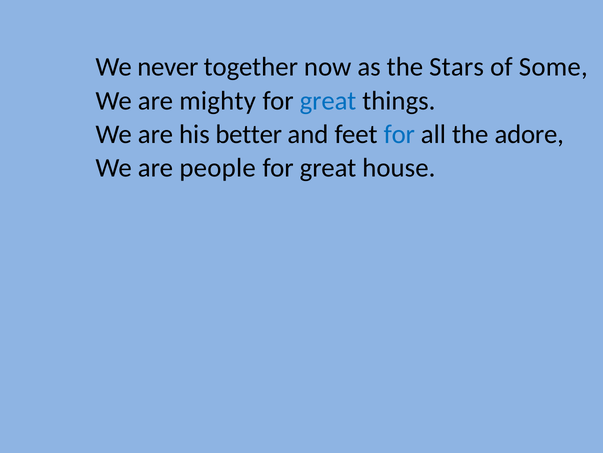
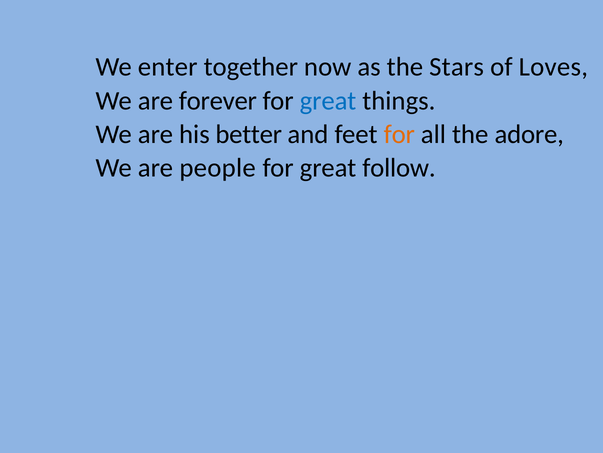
never: never -> enter (168, 67)
Some: Some -> Loves (553, 67)
mighty: mighty -> forever (218, 100)
for colour: blue -> orange (399, 134)
house: house -> follow (399, 168)
